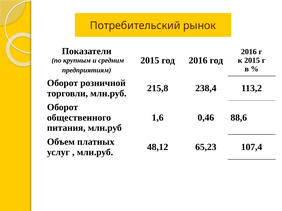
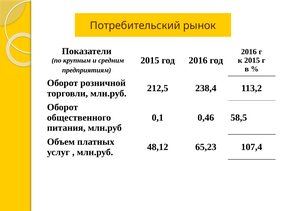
215,8: 215,8 -> 212,5 (158, 88)
1,6: 1,6 -> 0,1 (158, 118)
88,6: 88,6 -> 58,5 (239, 118)
